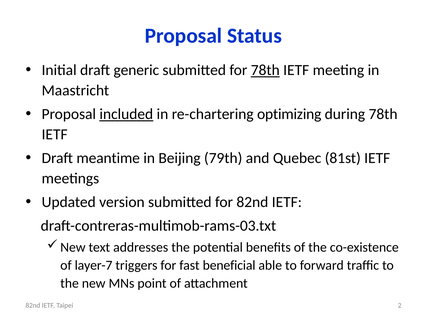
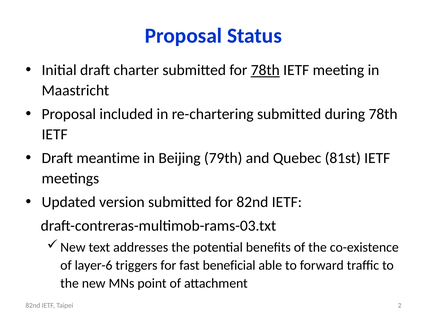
generic: generic -> charter (136, 70)
included underline: present -> none (126, 114)
re-chartering optimizing: optimizing -> submitted (289, 114)
layer-7: layer-7 -> layer-6 (94, 266)
